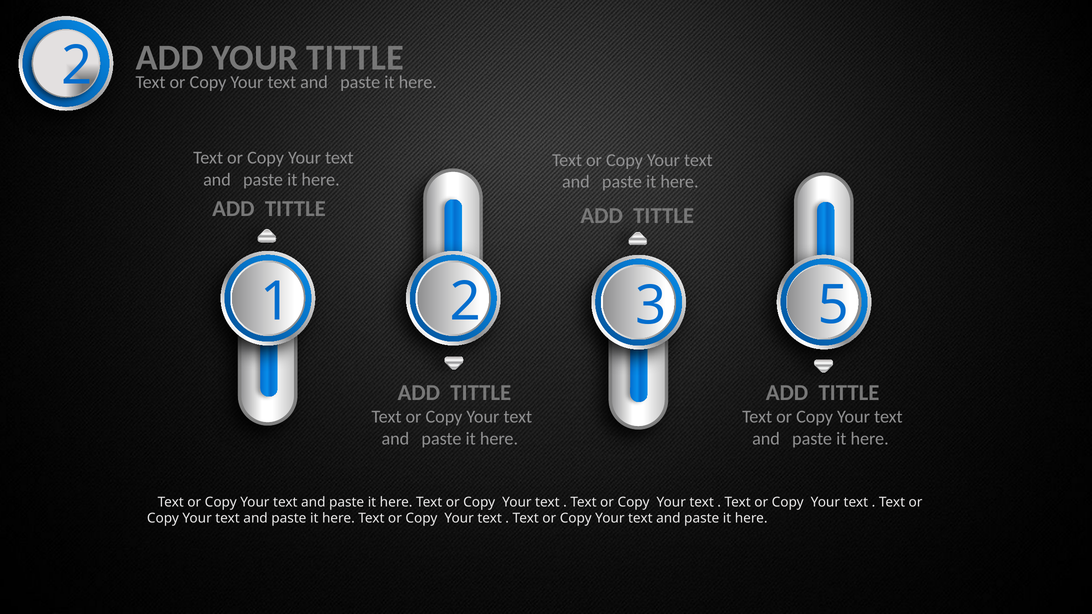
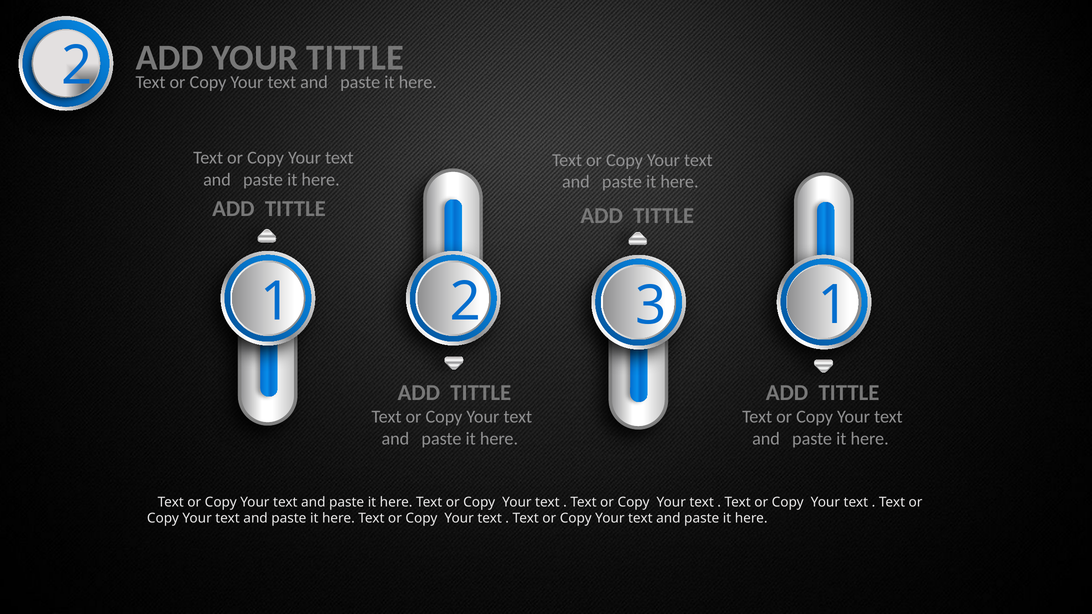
3 5: 5 -> 1 (833, 306)
